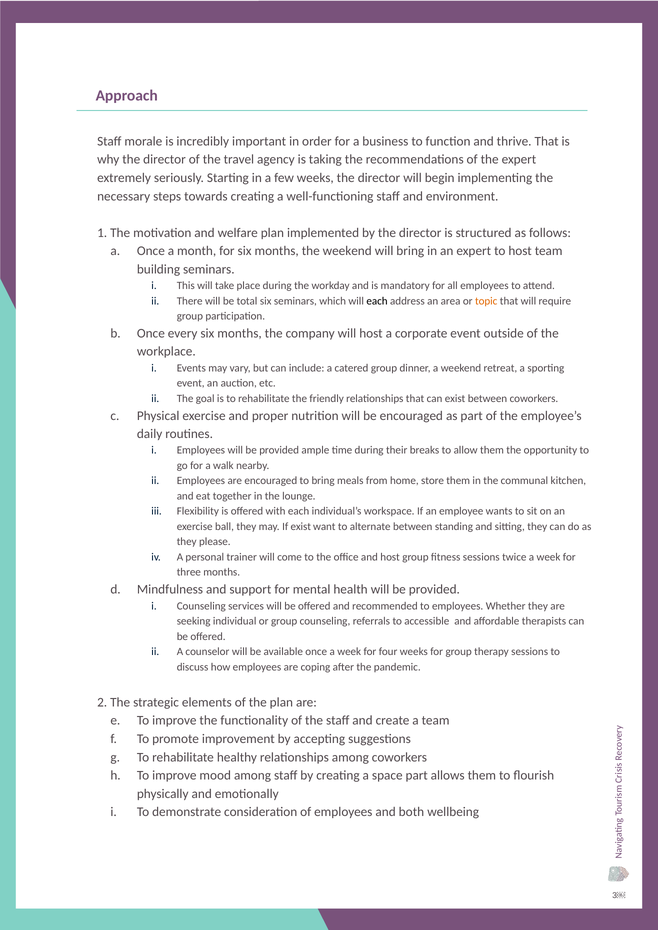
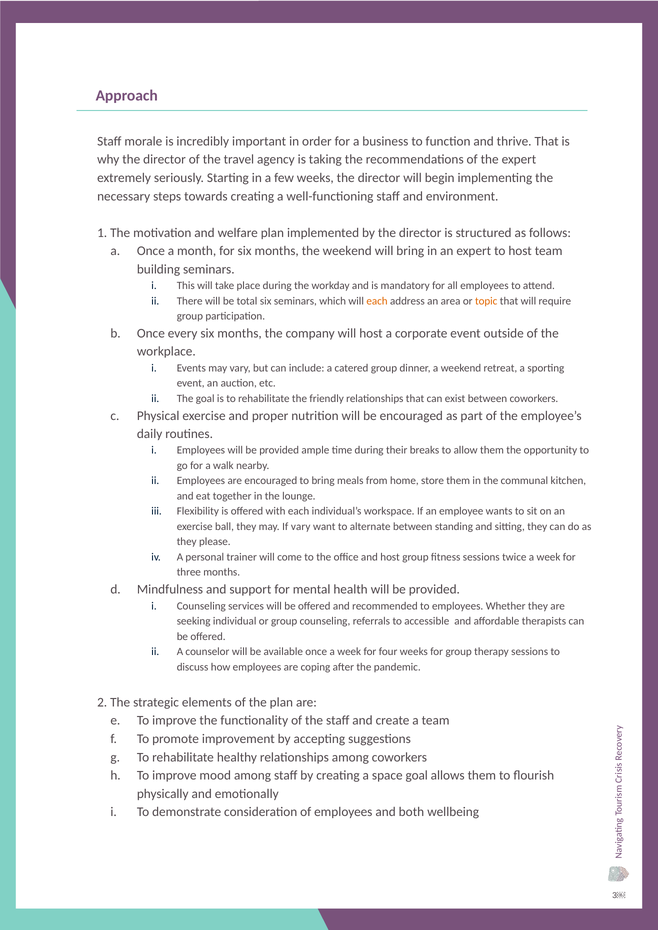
each colour: black -> orange (377, 301)
If exist: exist -> vary (301, 527)
space part: part -> goal (417, 776)
